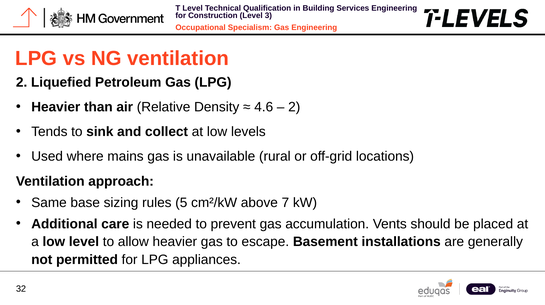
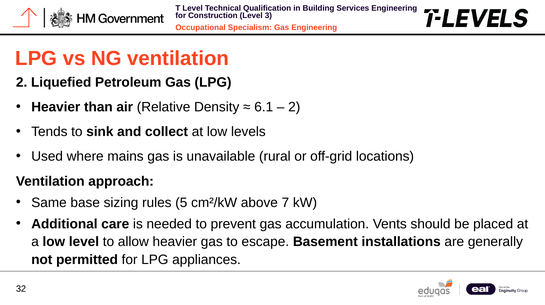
4.6: 4.6 -> 6.1 (264, 107)
